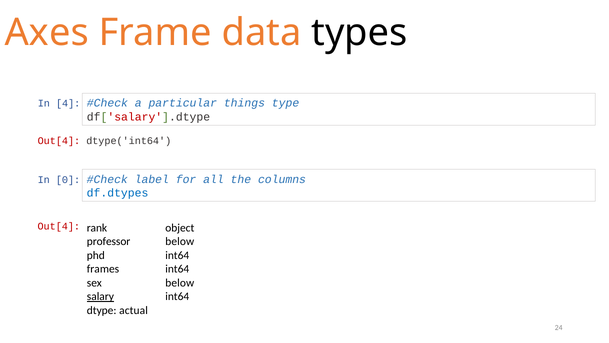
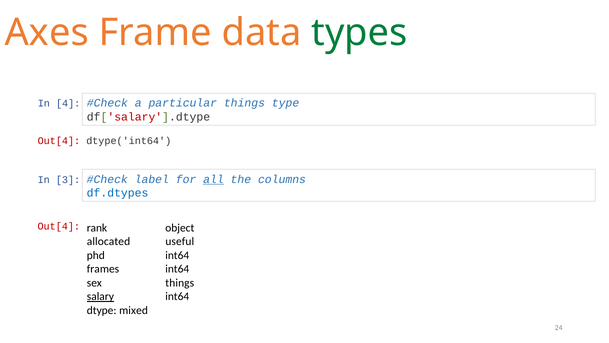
types colour: black -> green (359, 33)
0: 0 -> 3 (68, 179)
all underline: none -> present (213, 179)
below: below -> useful (180, 241)
professor: professor -> allocated (108, 241)
below: below -> things (180, 282)
actual: actual -> mixed (134, 310)
